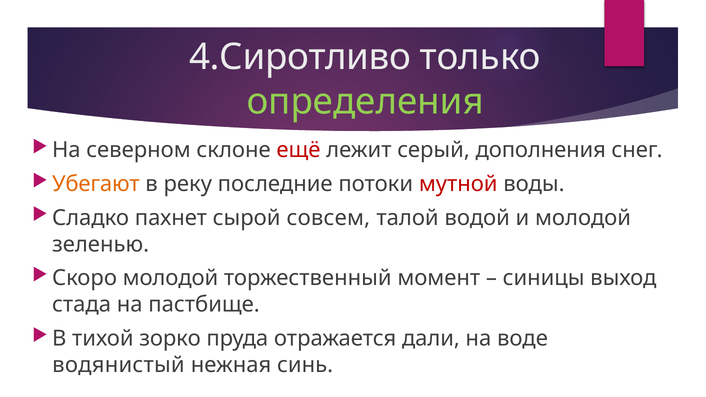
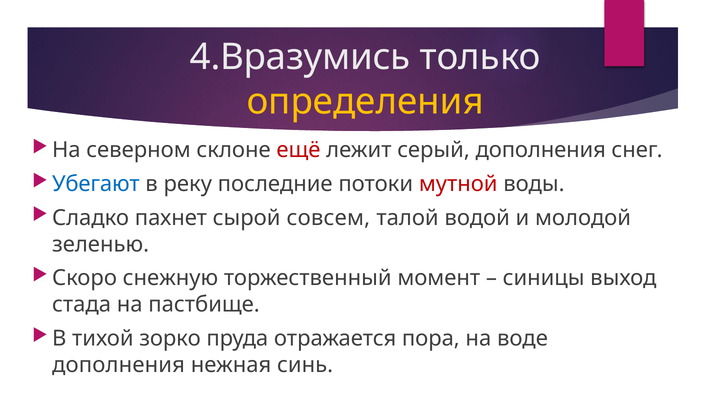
4.Сиротливо: 4.Сиротливо -> 4.Вразумись (300, 57)
определения colour: light green -> yellow (365, 101)
Убегают colour: orange -> blue (96, 184)
Скоро молодой: молодой -> снежную (170, 278)
дали: дали -> пора (431, 338)
водянистый: водянистый -> дополнения (118, 365)
